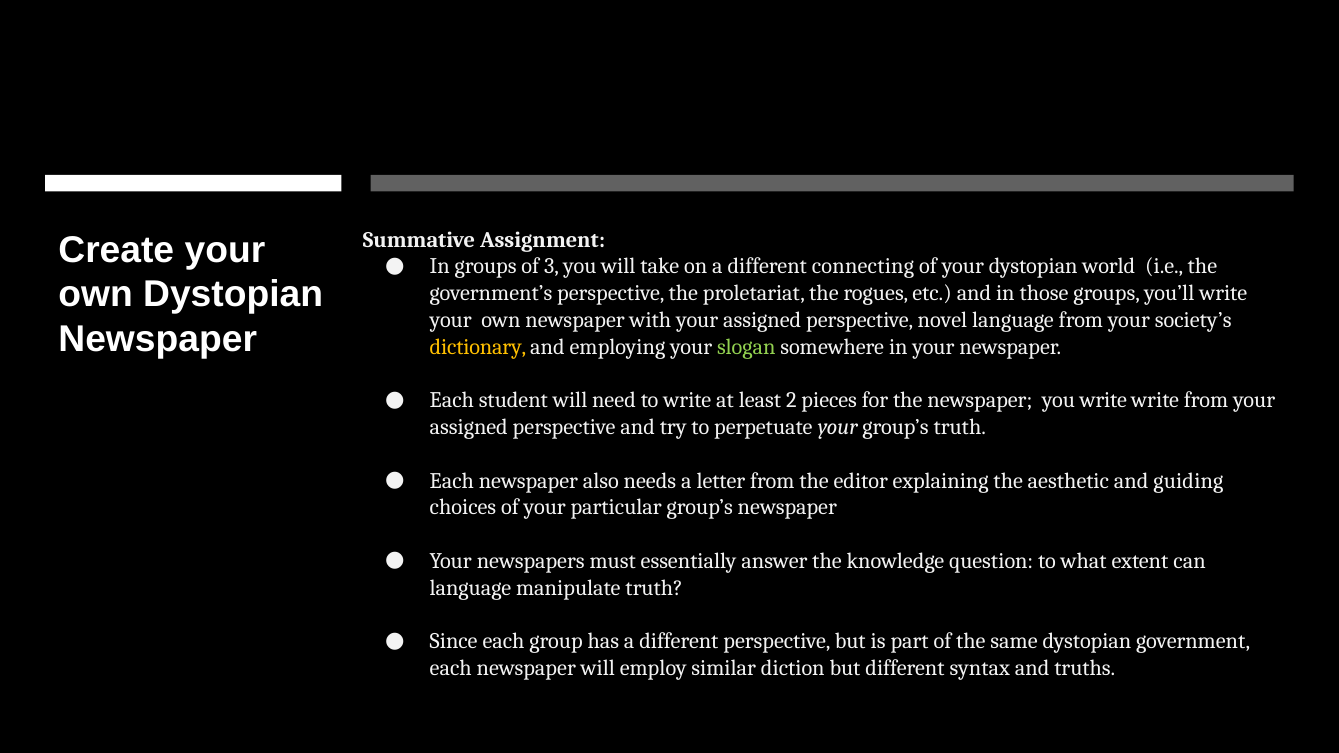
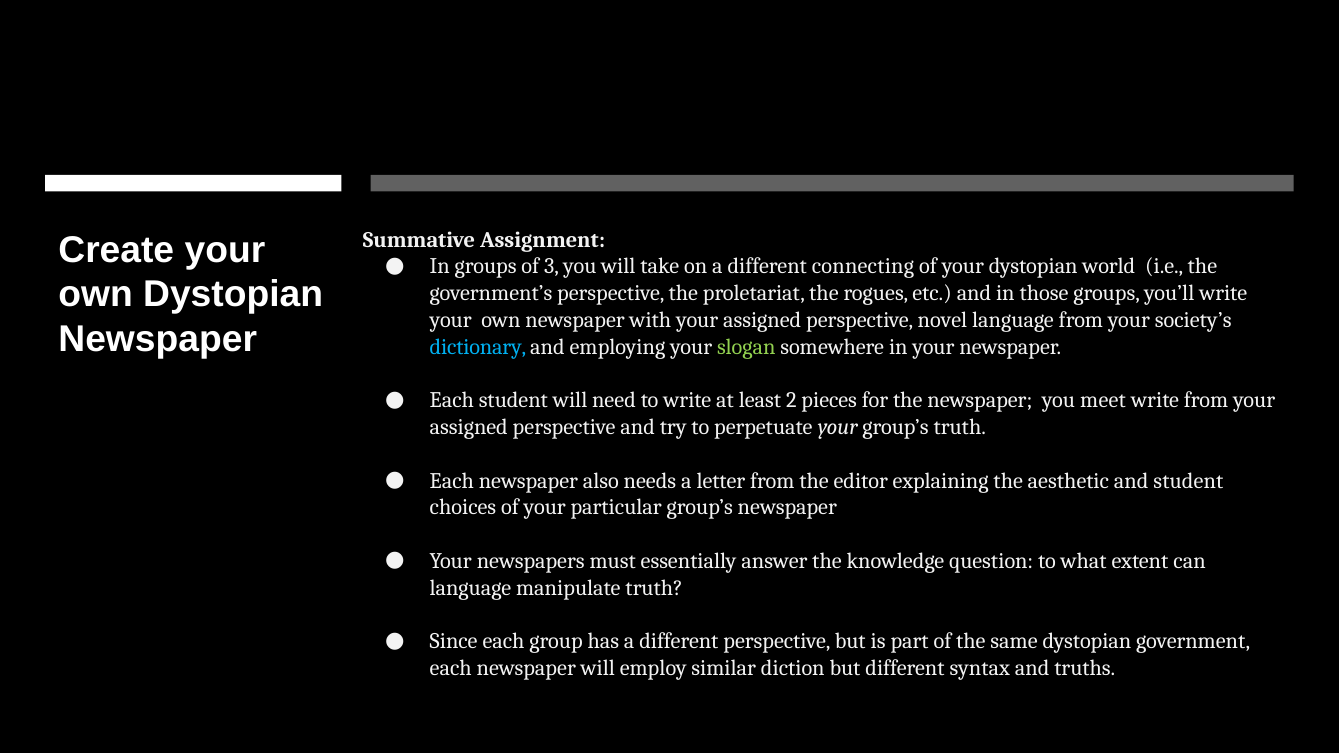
dictionary colour: yellow -> light blue (478, 347)
you write: write -> meet (1103, 401)
and guiding: guiding -> student (1188, 481)
